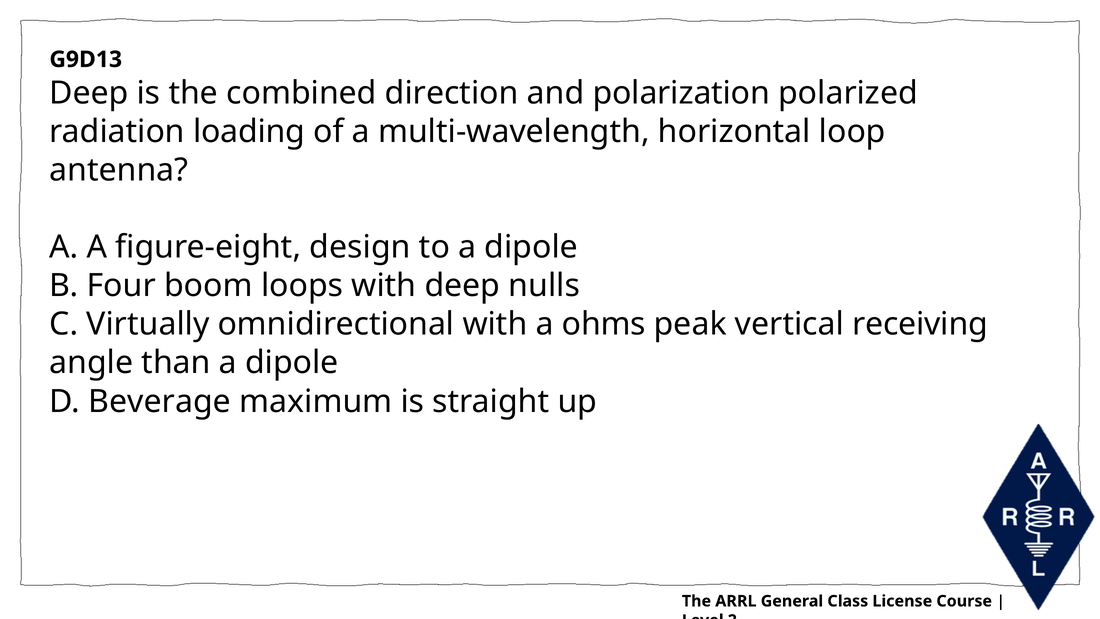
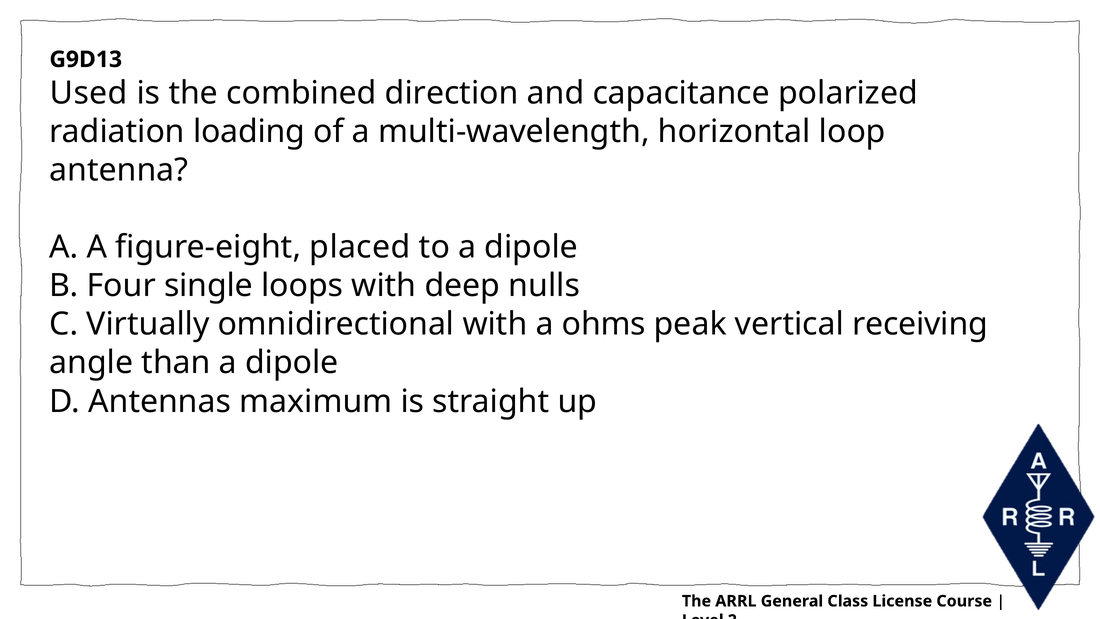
Deep: Deep -> Used (89, 93)
polarization: polarization -> capacitance (681, 93)
design: design -> placed (360, 247)
boom: boom -> single (209, 286)
Beverage: Beverage -> Antennas (160, 401)
